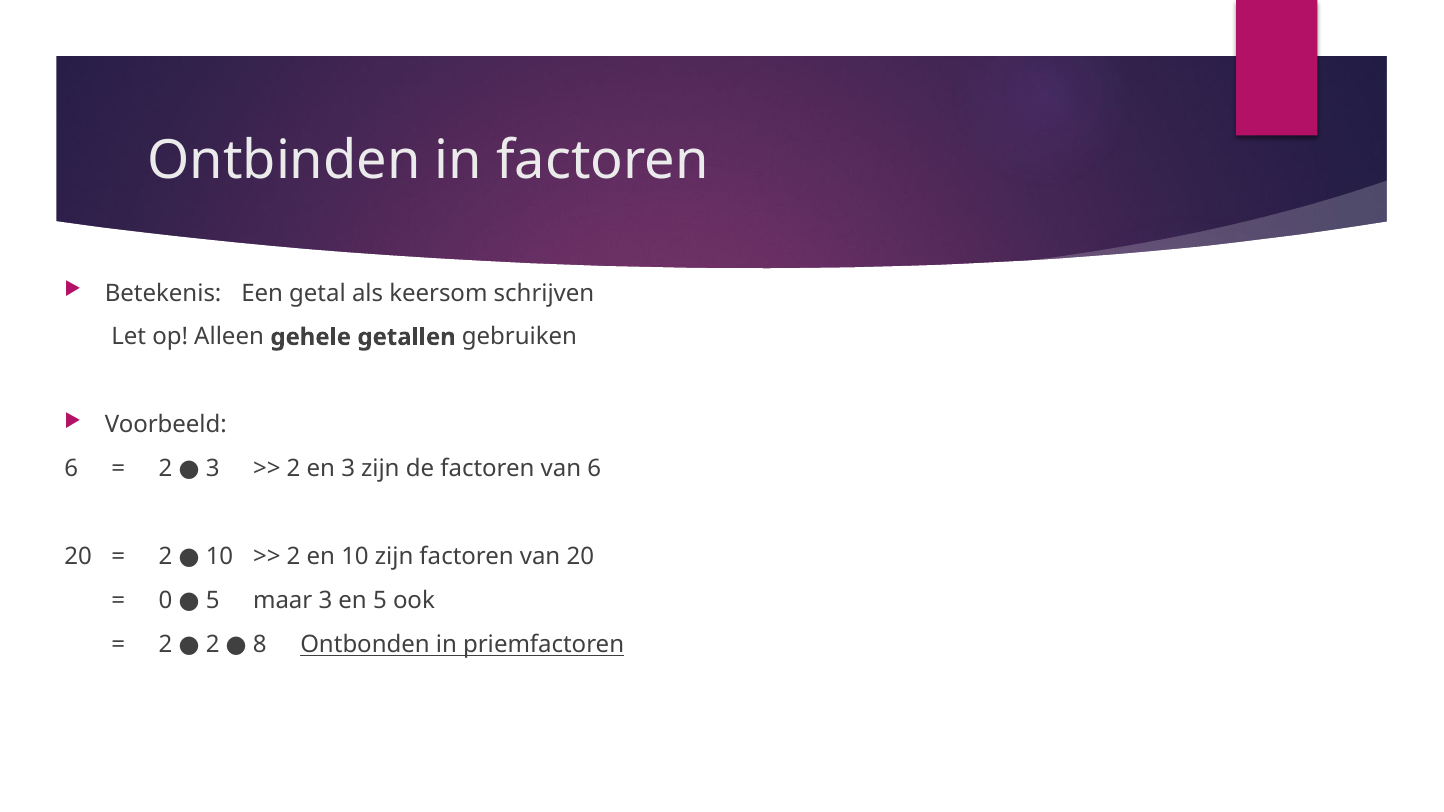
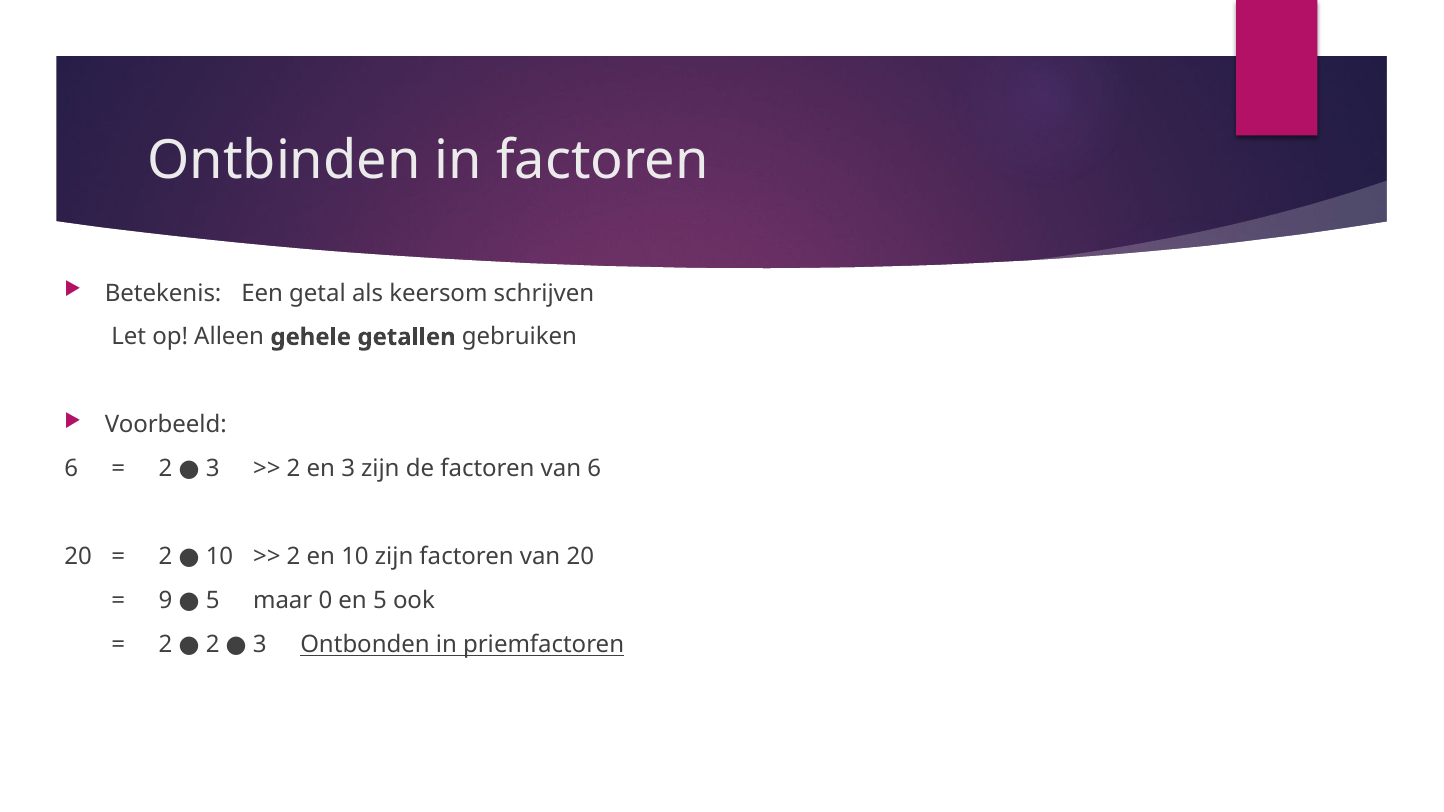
maar 3: 3 -> 0 (325, 601)
0: 0 -> 9 (166, 601)
2 2 8: 8 -> 3 (260, 645)
